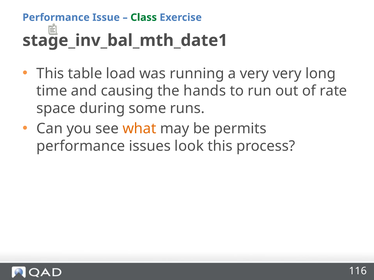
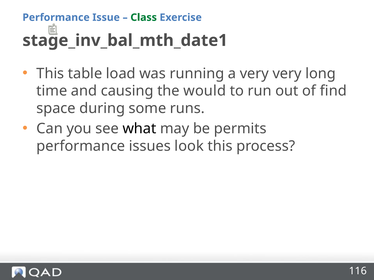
hands: hands -> would (205, 91)
rate: rate -> find (333, 91)
what colour: orange -> black (139, 129)
